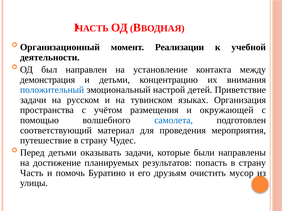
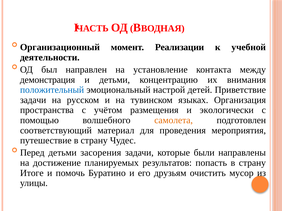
окружающей: окружающей -> экологически (227, 110)
самолета colour: blue -> orange (174, 120)
оказывать: оказывать -> засорения (101, 153)
Часть: Часть -> Итоге (32, 173)
